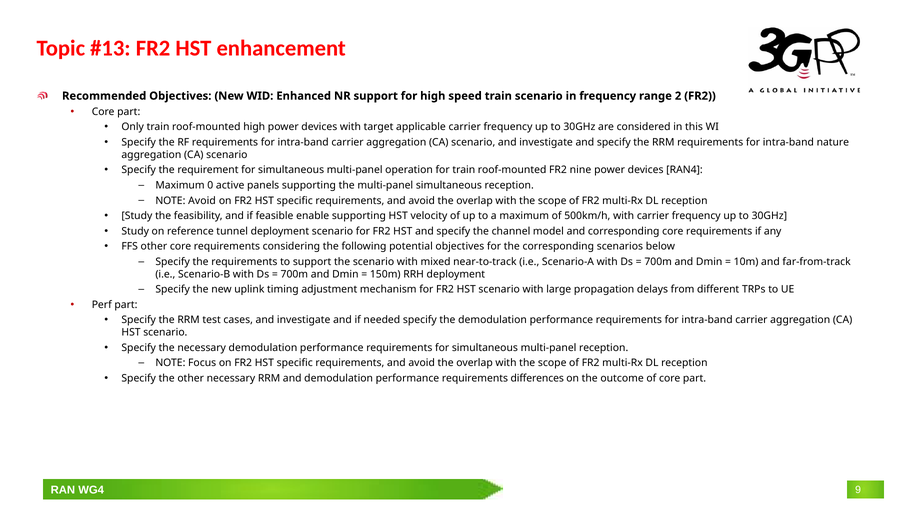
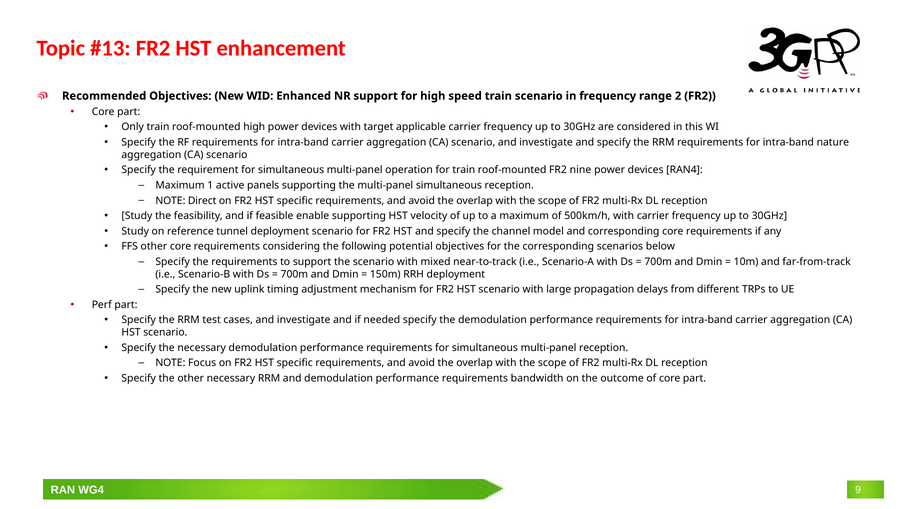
0: 0 -> 1 (210, 185)
NOTE Avoid: Avoid -> Direct (202, 201)
differences: differences -> bandwidth (537, 378)
